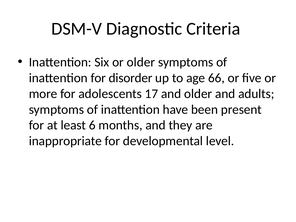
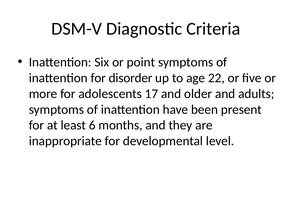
or older: older -> point (141, 62)
66: 66 -> 22 (216, 78)
